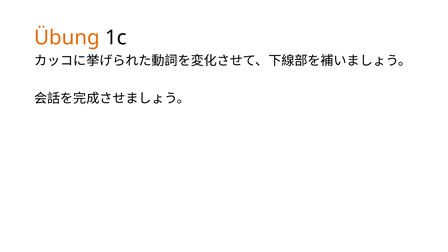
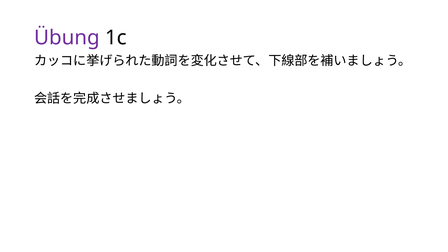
Übung colour: orange -> purple (67, 38)
